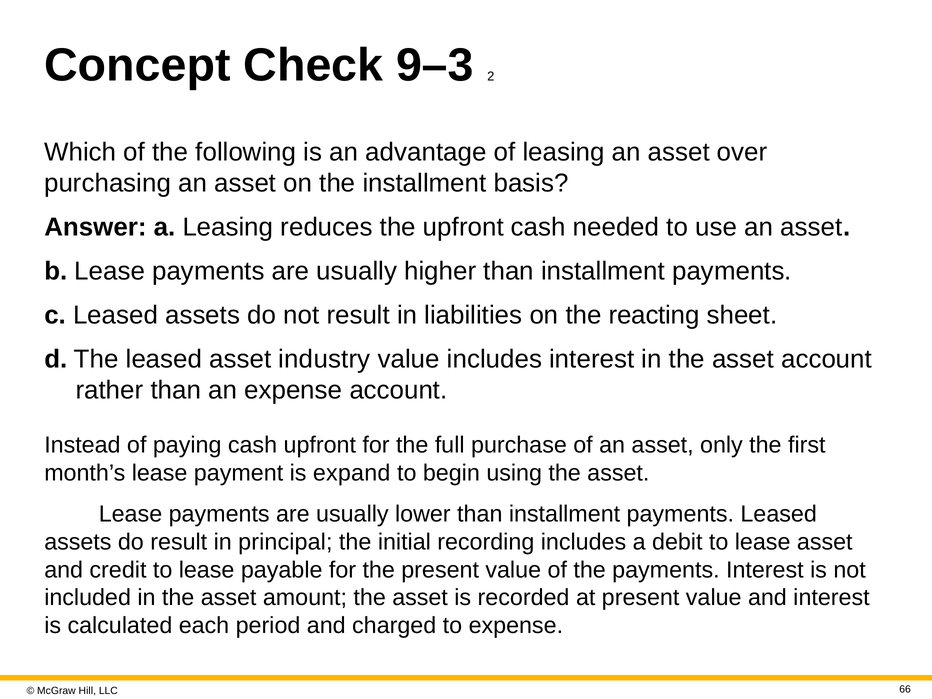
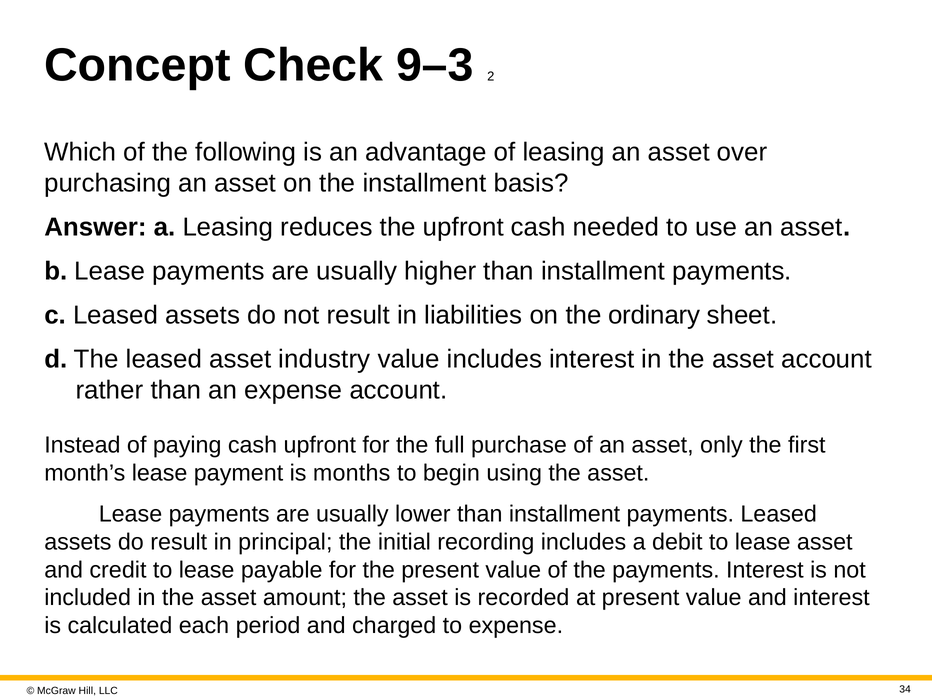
reacting: reacting -> ordinary (654, 315)
expand: expand -> months (352, 473)
66: 66 -> 34 (905, 689)
